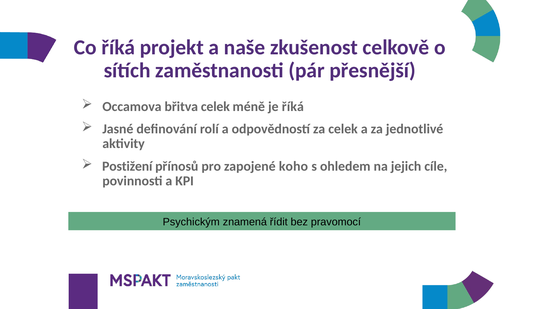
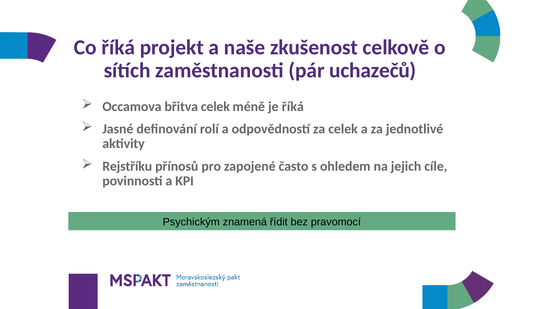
přesnější: přesnější -> uchazečů (373, 71)
Postižení: Postižení -> Rejstříku (127, 166)
koho: koho -> často (294, 166)
